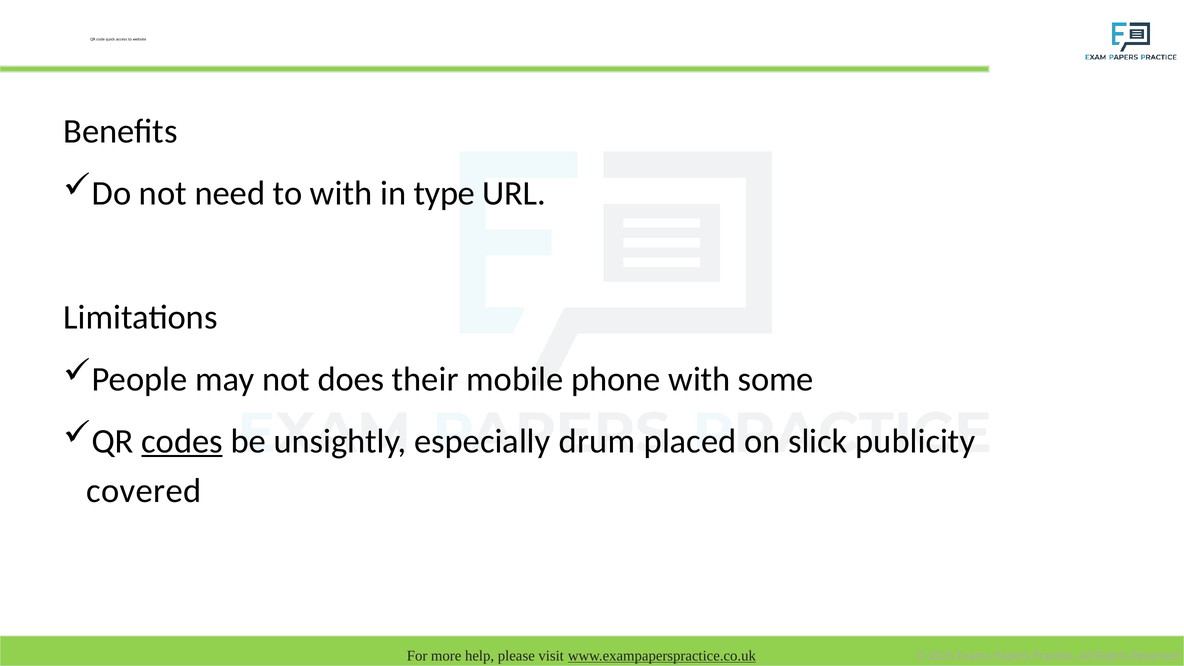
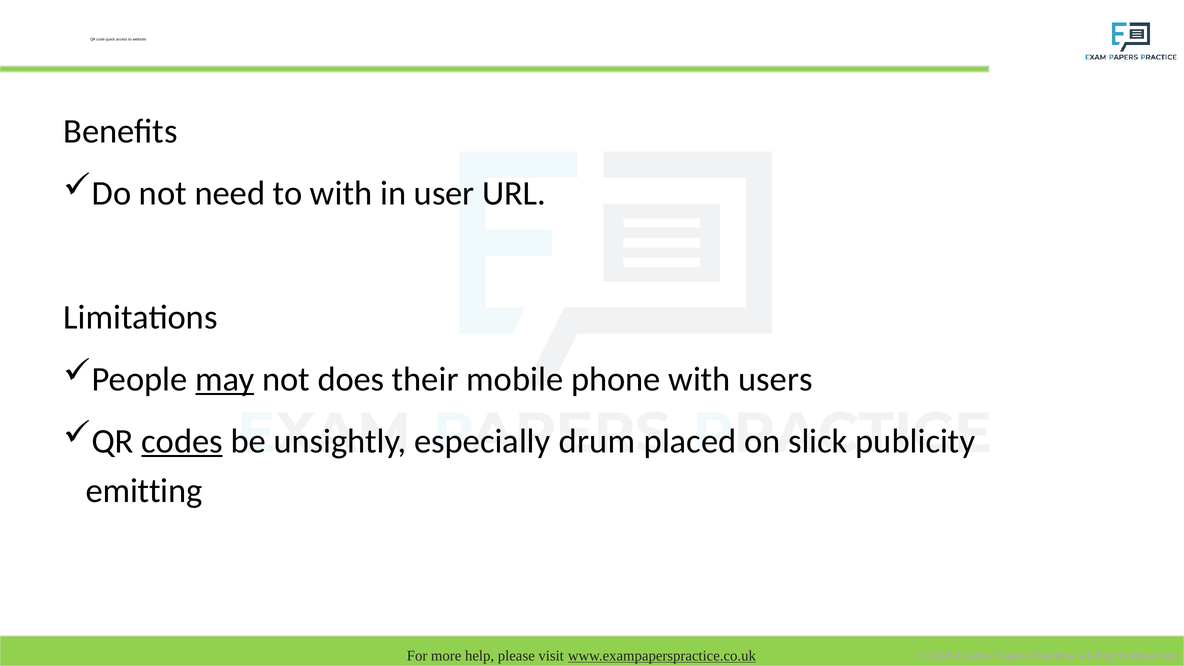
type: type -> user (444, 193)
may underline: none -> present (225, 379)
some: some -> users (776, 379)
covered: covered -> emitting (144, 491)
